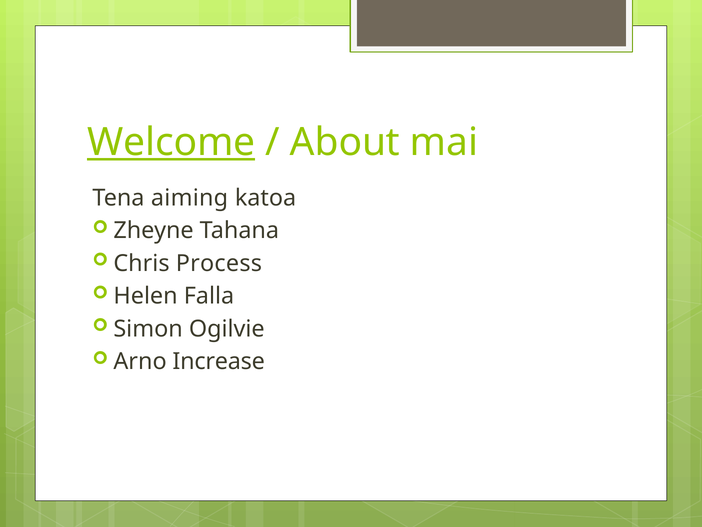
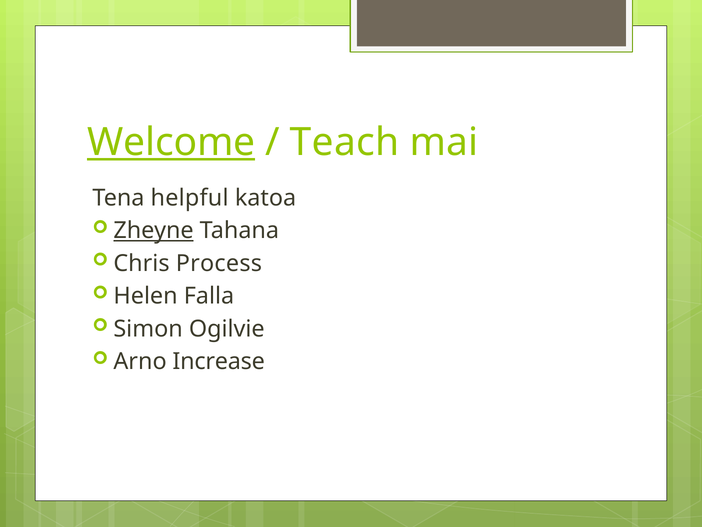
About: About -> Teach (345, 142)
aiming: aiming -> helpful (190, 198)
Zheyne underline: none -> present (154, 230)
